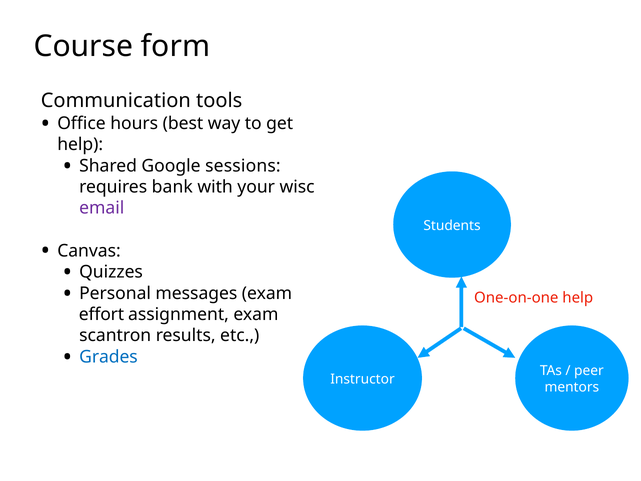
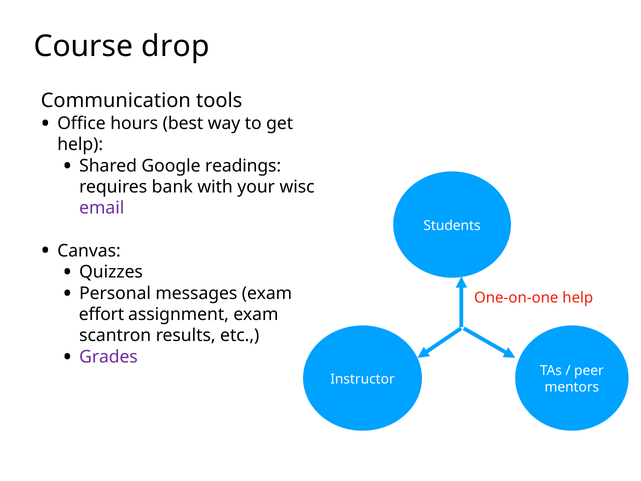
form: form -> drop (176, 46)
sessions: sessions -> readings (243, 166)
Grades colour: blue -> purple (108, 357)
